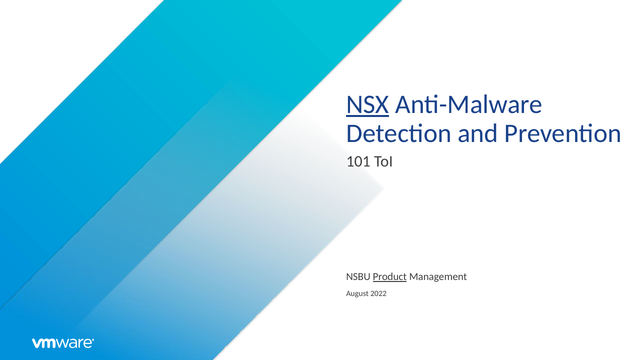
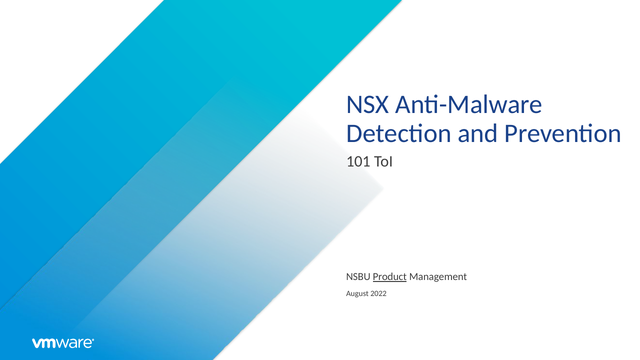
NSX underline: present -> none (368, 104)
